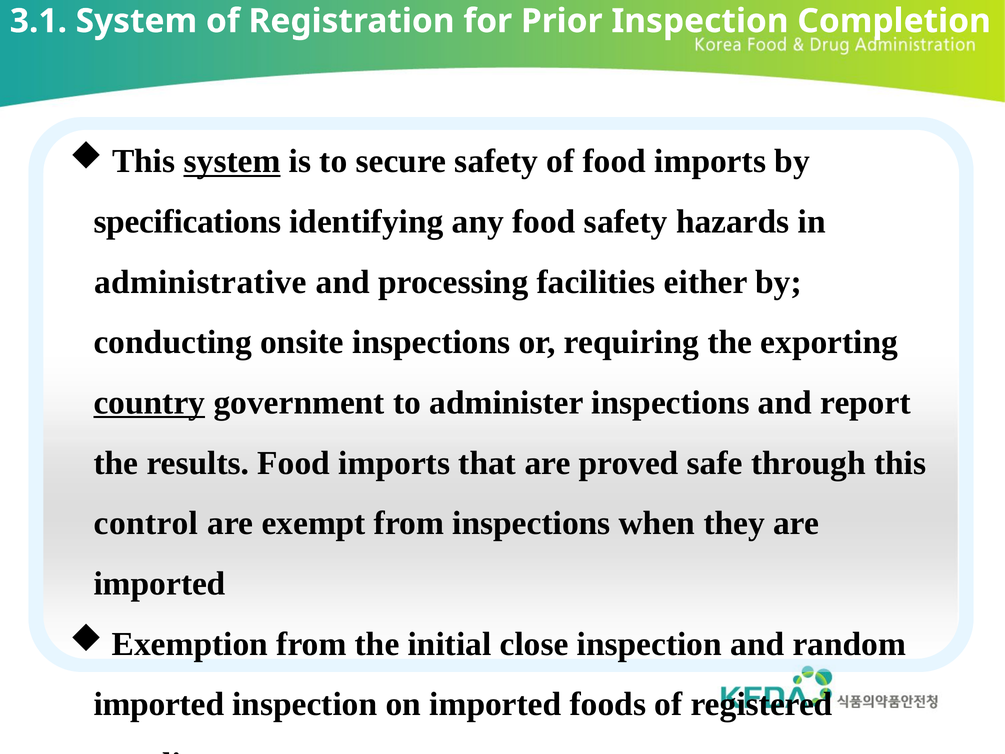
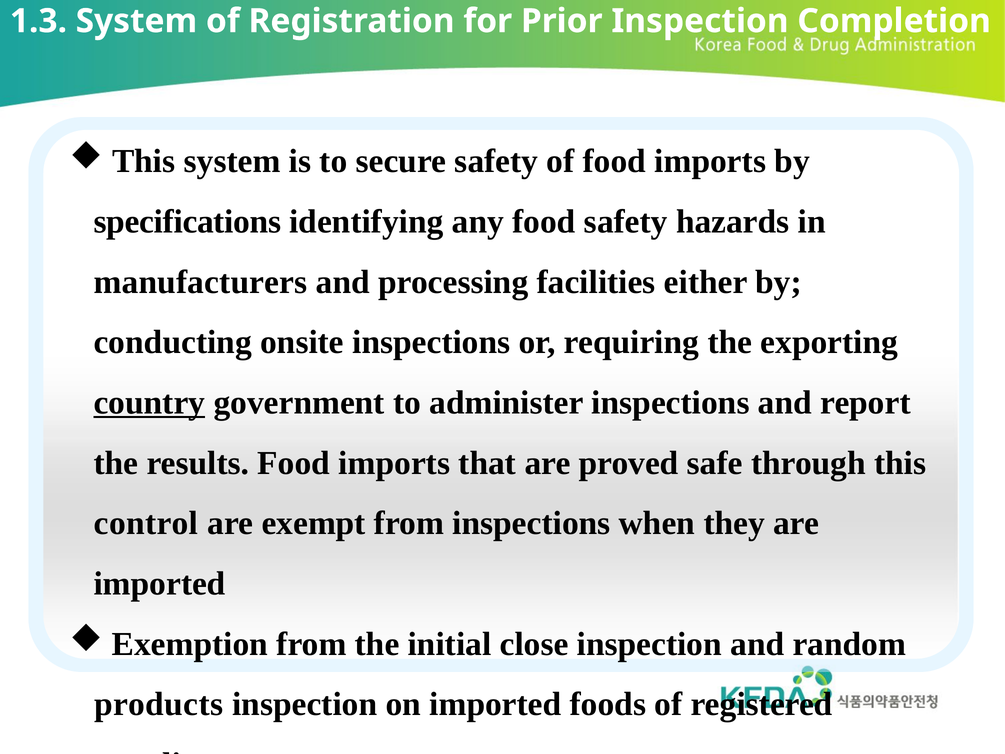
3.1: 3.1 -> 1.3 (38, 21)
system underline: present -> none (232, 161)
administrative: administrative -> manufacturers (201, 282)
imported: imported -> products (159, 704)
